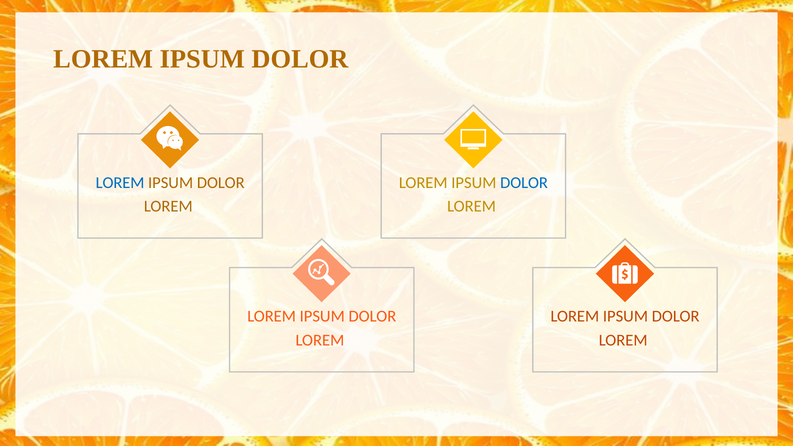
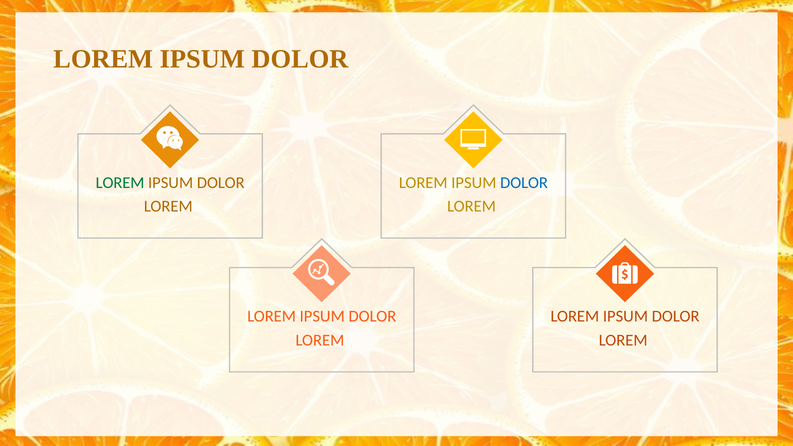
LOREM colour: blue -> green (120, 183)
